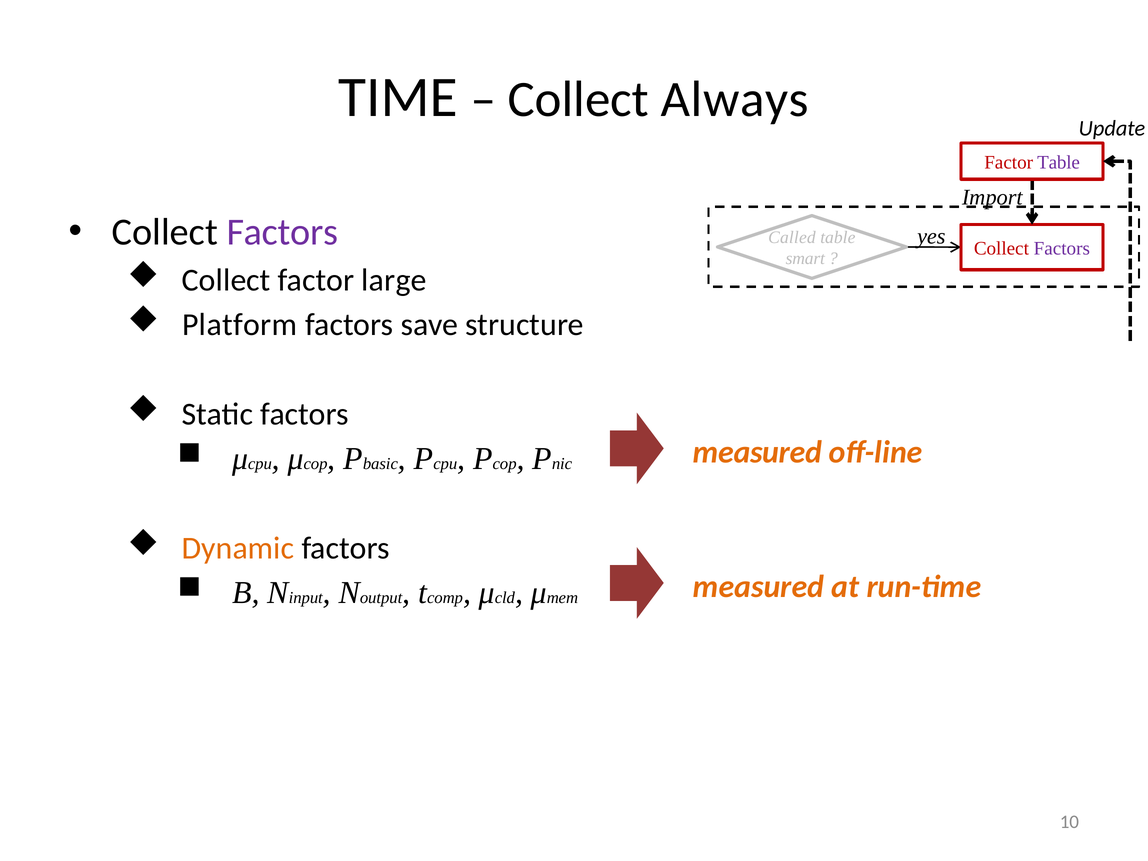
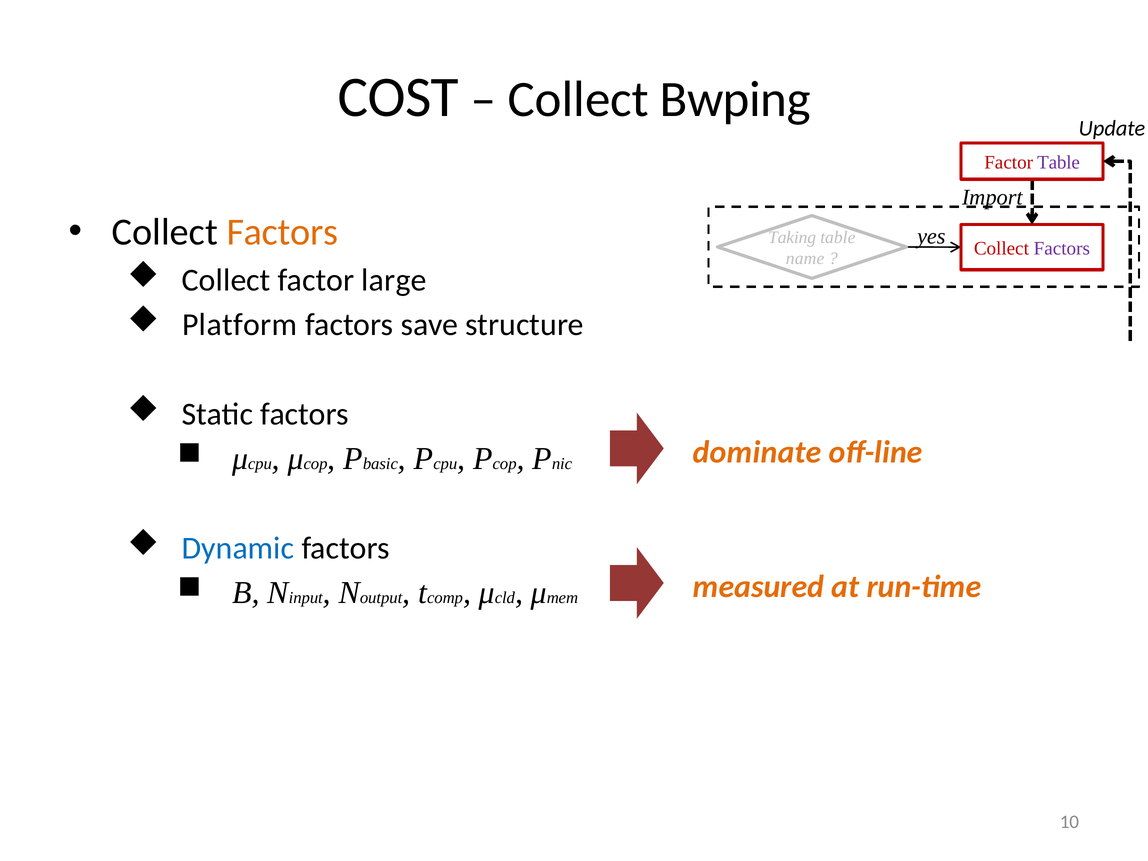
TIME: TIME -> COST (398, 97)
Always: Always -> Bwping (735, 100)
Factors colour: purple -> orange (282, 232)
Called: Called -> Taking (792, 238)
smart: smart -> name (805, 259)
measured: measured -> dominate (757, 452)
Dynamic colour: orange -> blue (238, 548)
